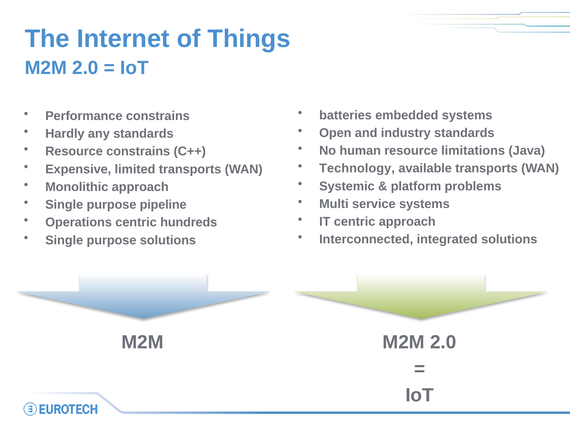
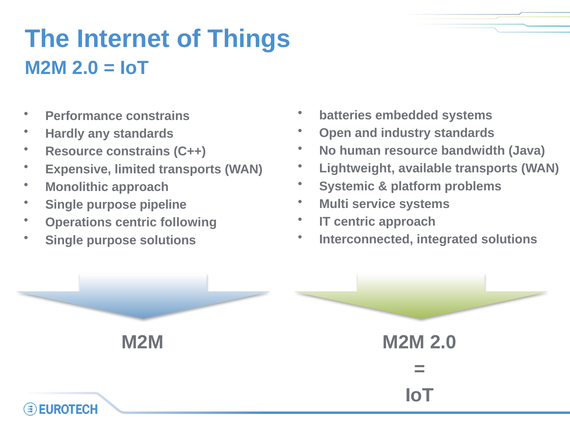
limitations: limitations -> bandwidth (473, 150)
Technology: Technology -> Lightweight (357, 168)
hundreds: hundreds -> following (189, 222)
